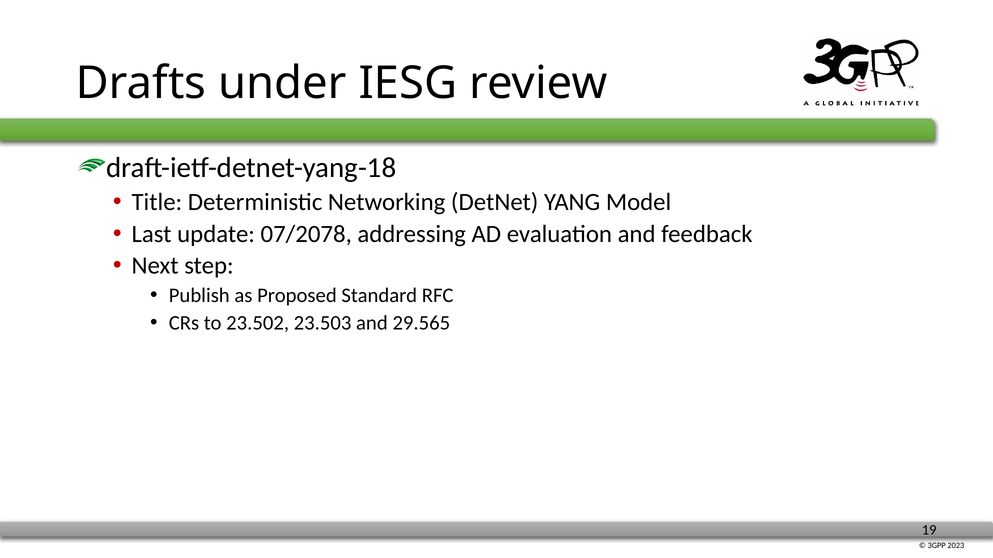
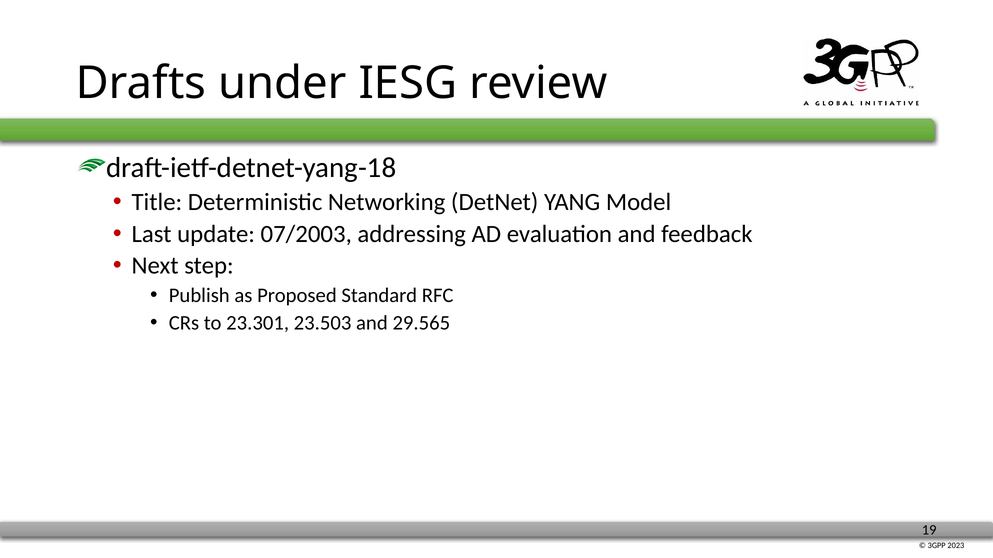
07/2078: 07/2078 -> 07/2003 (306, 234)
23.502: 23.502 -> 23.301 (258, 323)
